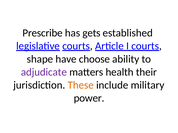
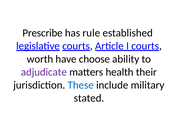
gets: gets -> rule (91, 33)
shape: shape -> worth (40, 59)
These colour: orange -> blue (81, 85)
power: power -> stated (89, 98)
